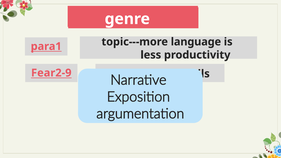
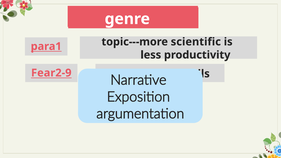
language: language -> scientific (196, 42)
